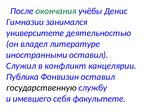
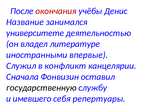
окончания colour: green -> red (56, 11)
Гимназии: Гимназии -> Название (25, 22)
иностранными оставил: оставил -> впервые (89, 55)
Публика: Публика -> Сначала (22, 77)
факультете: факультете -> репертуары (99, 98)
